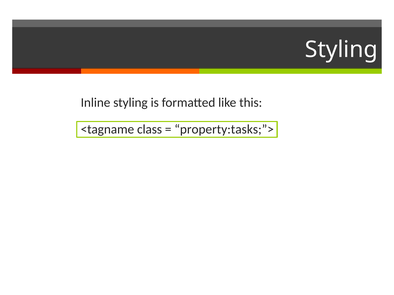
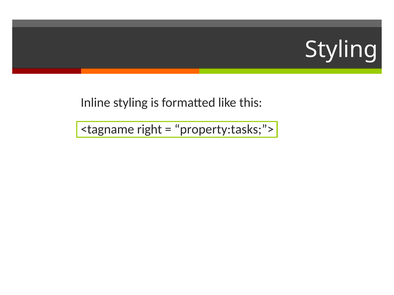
class: class -> right (150, 129)
